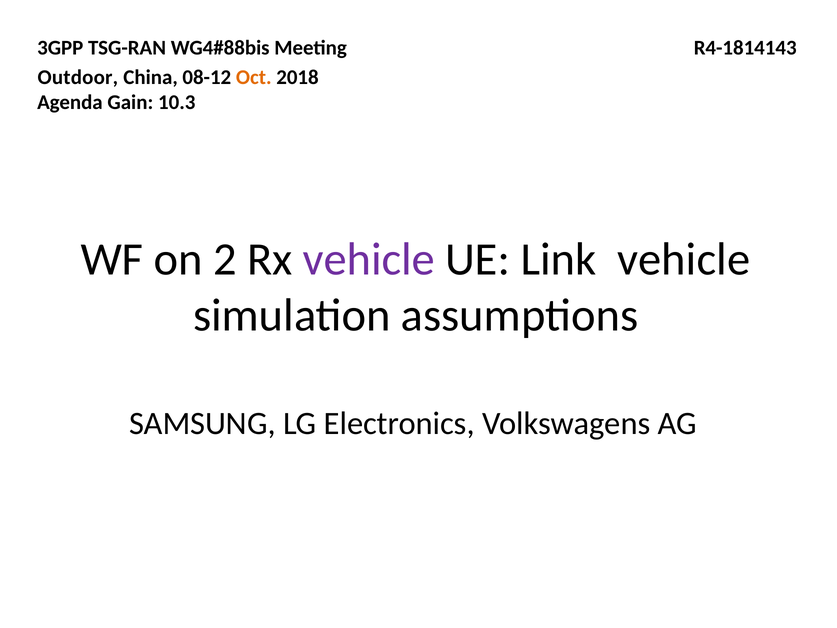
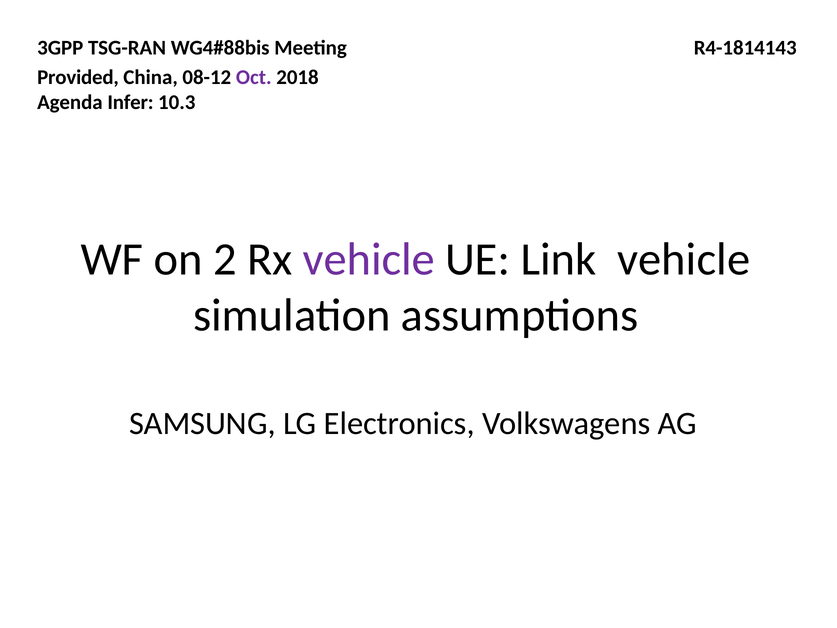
Outdoor: Outdoor -> Provided (78, 77)
Oct colour: orange -> purple (254, 77)
Gain: Gain -> Infer (130, 102)
